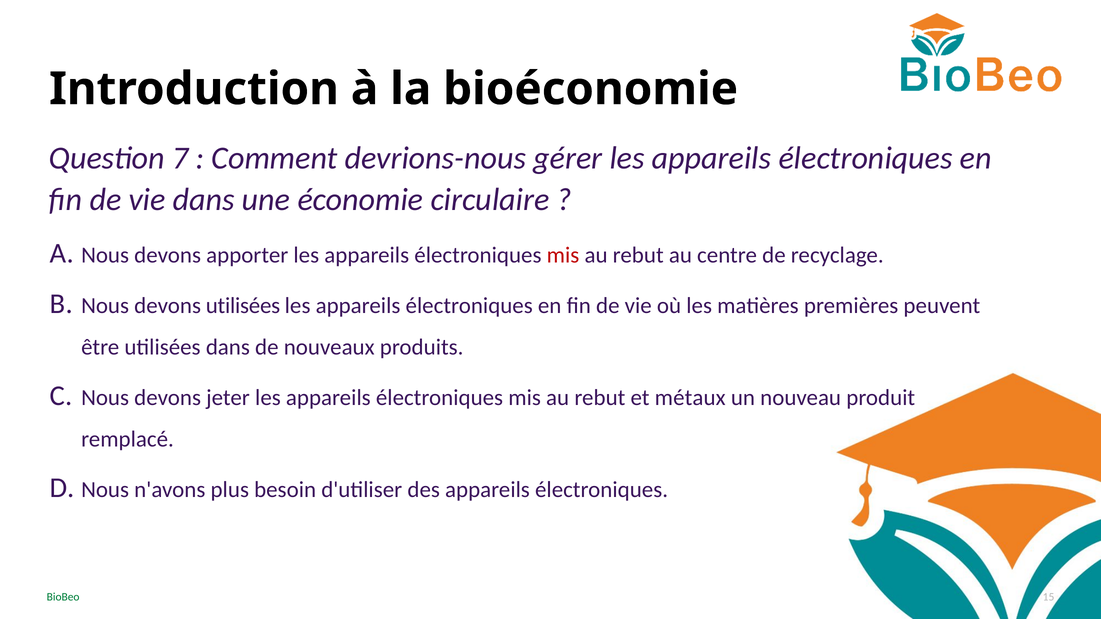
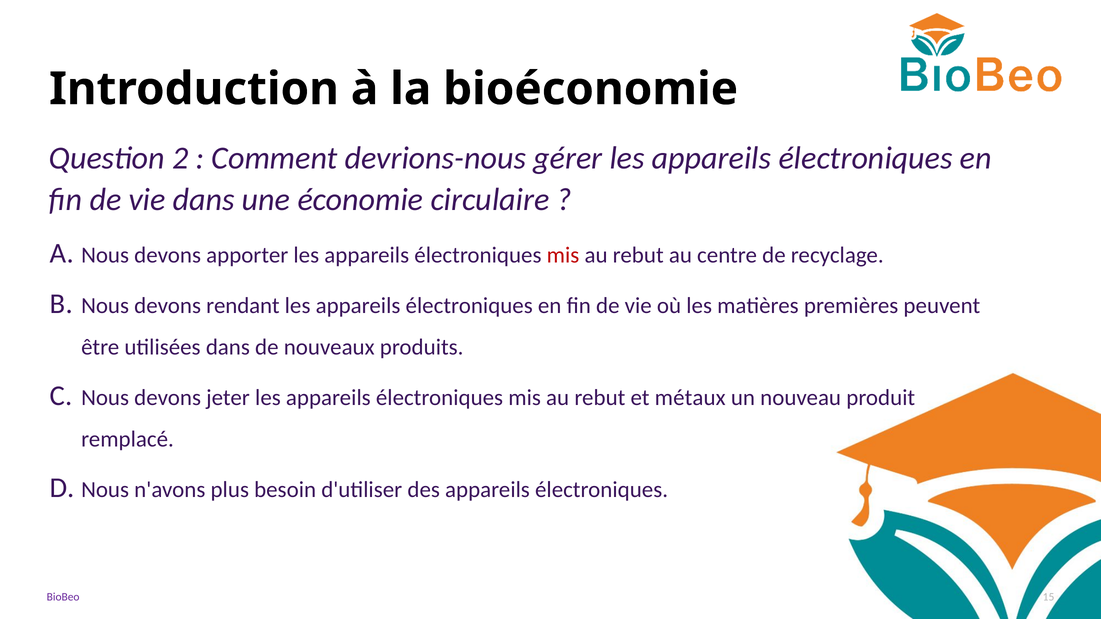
7: 7 -> 2 (180, 158)
devons utilisées: utilisées -> rendant (243, 306)
BioBeo colour: green -> purple (63, 597)
